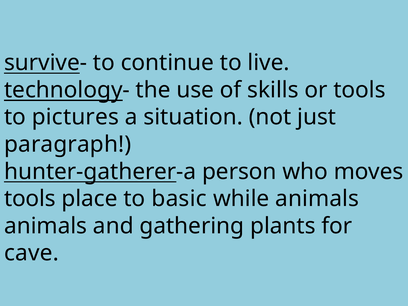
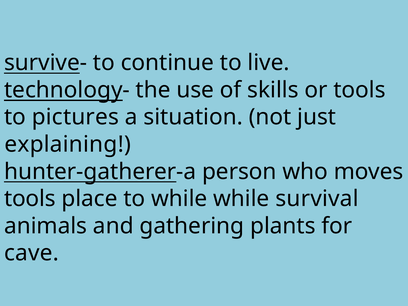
paragraph: paragraph -> explaining (68, 144)
to basic: basic -> while (179, 199)
while animals: animals -> survival (317, 199)
